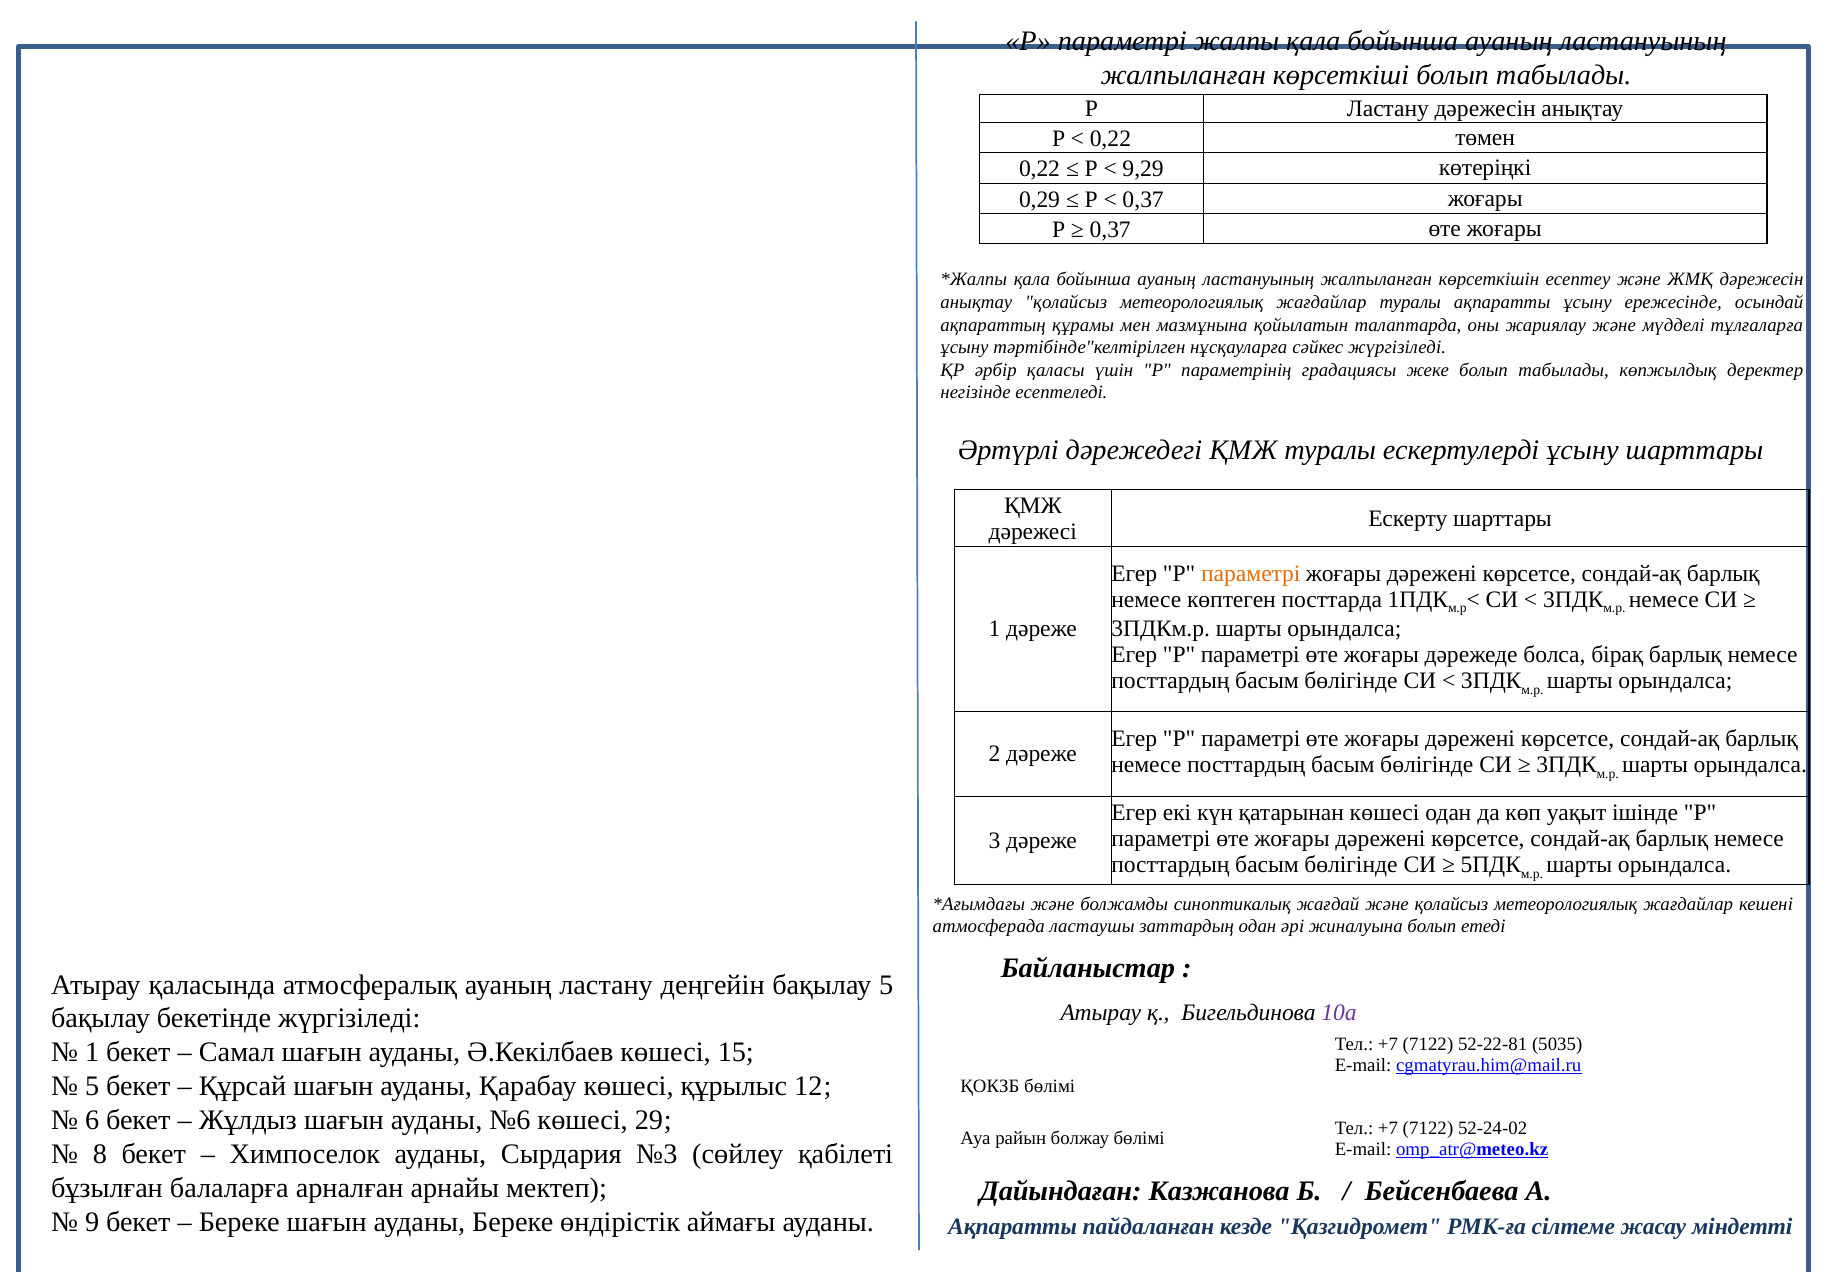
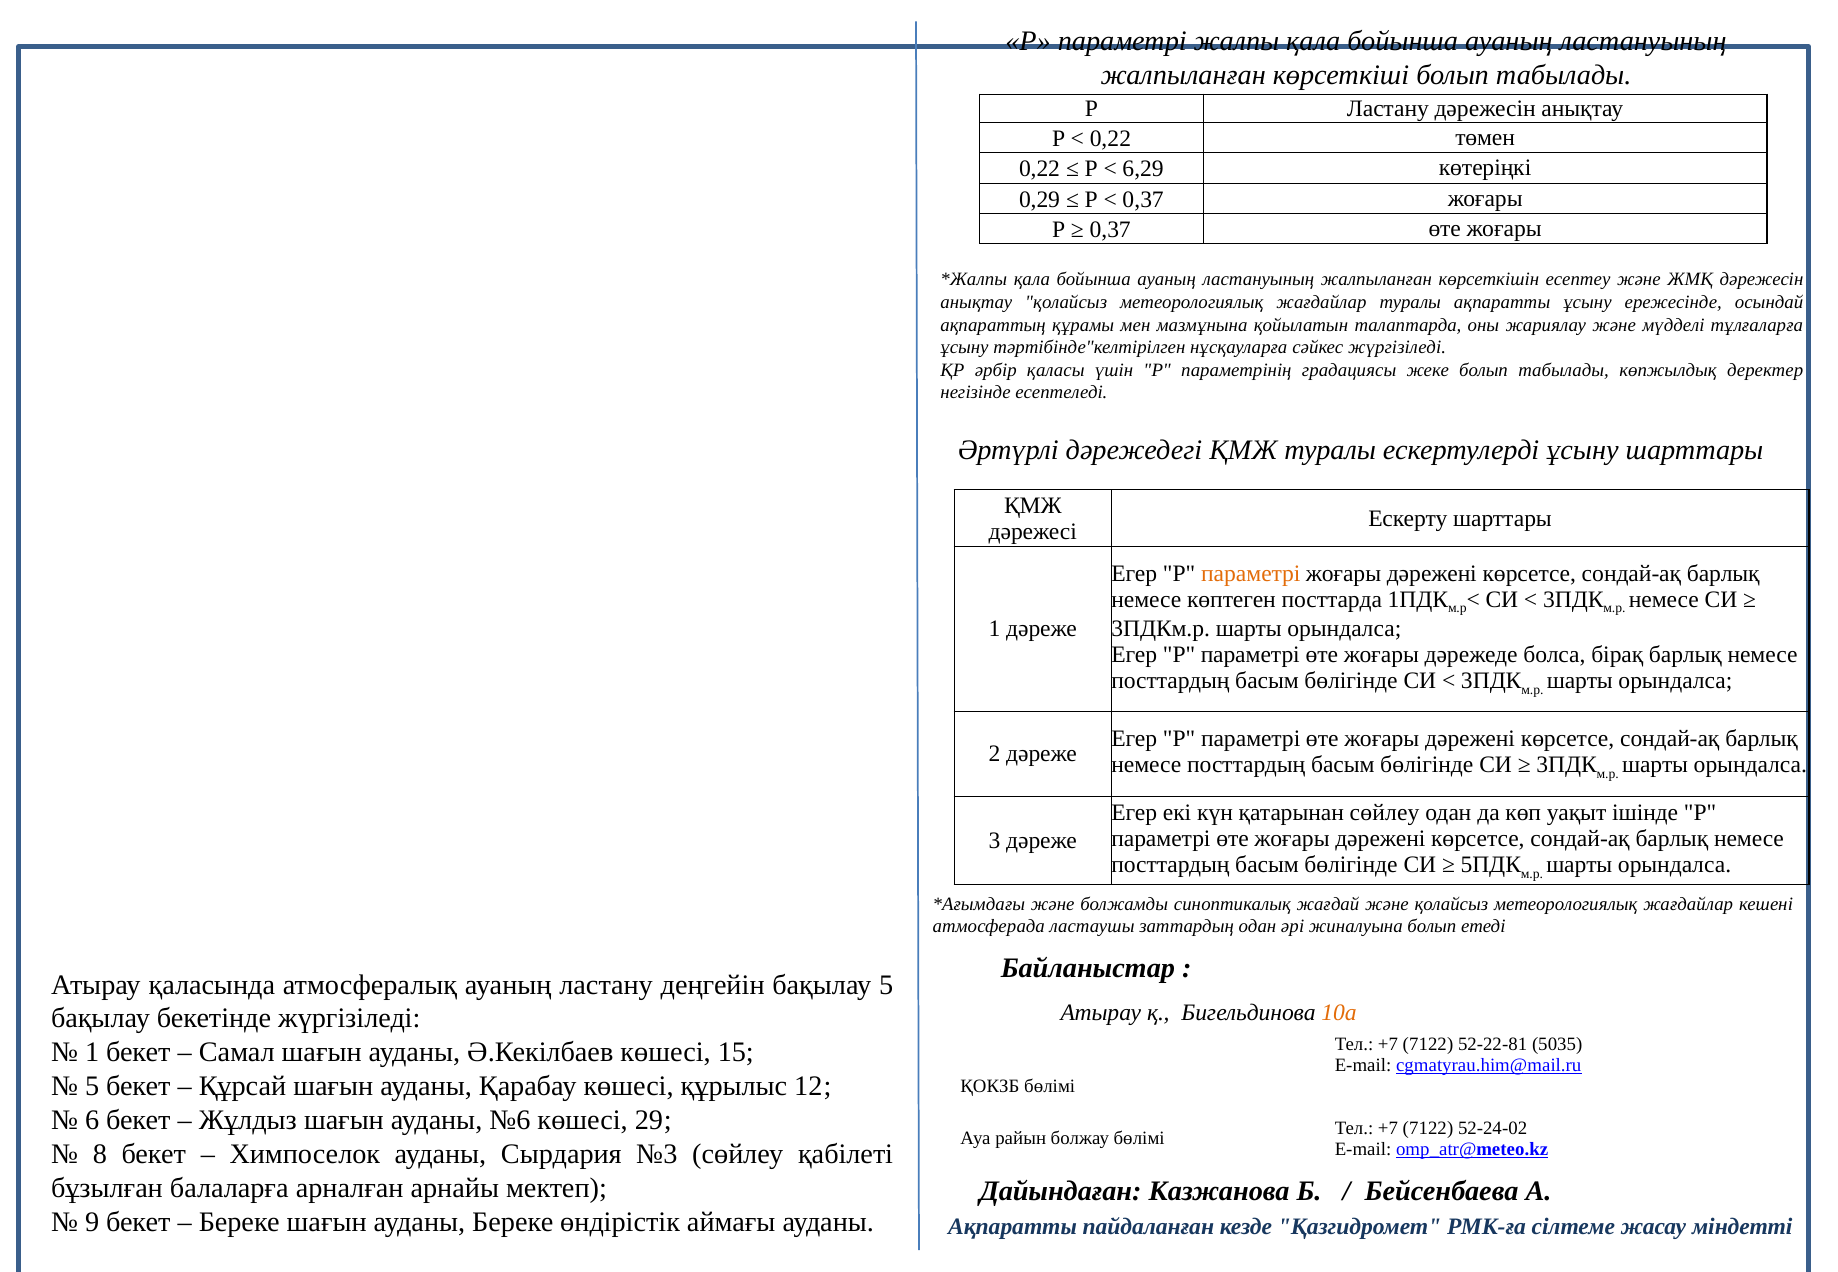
9,29: 9,29 -> 6,29 (1143, 169)
қатарынан көшесі: көшесі -> сөйлеу (1385, 813)
10а colour: purple -> orange (1339, 1013)
